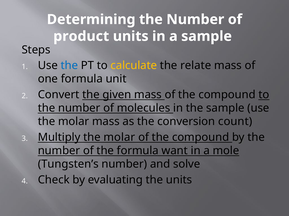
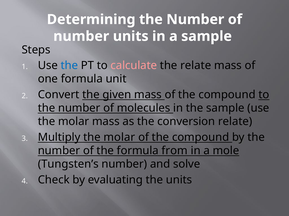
product: product -> number (81, 36)
calculate colour: yellow -> pink (134, 66)
conversion count: count -> relate (235, 122)
want: want -> from (175, 151)
